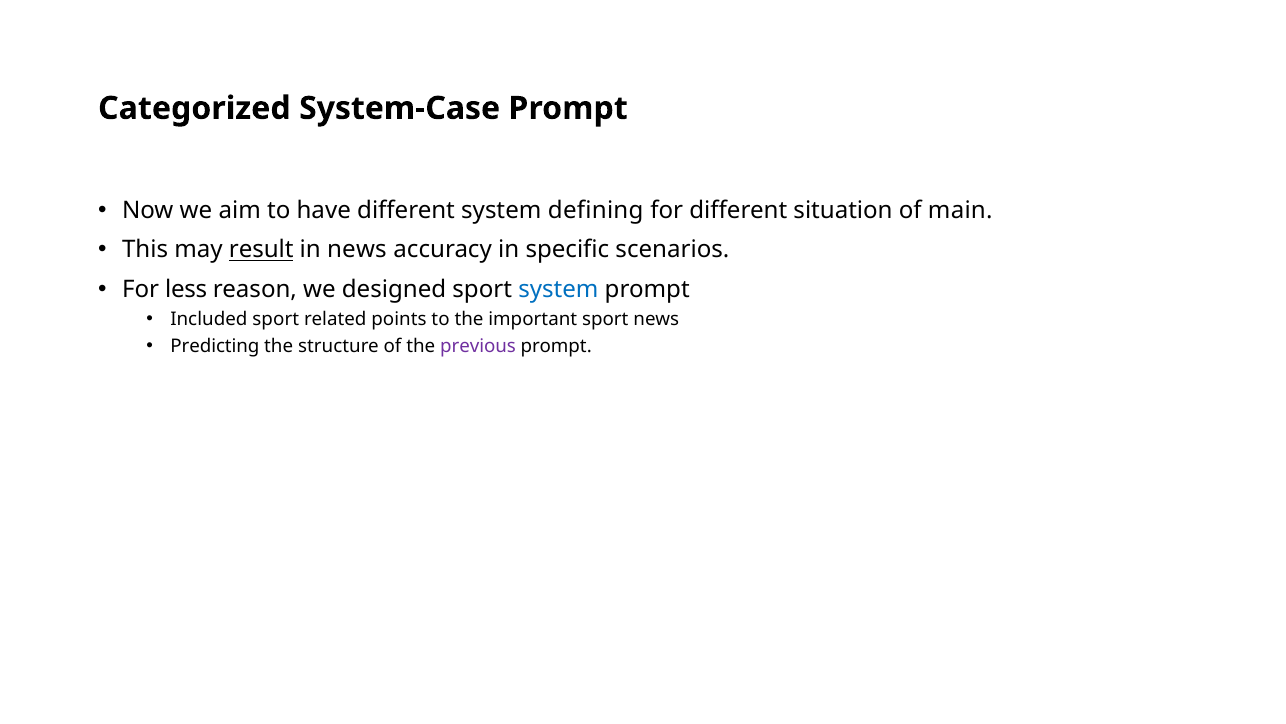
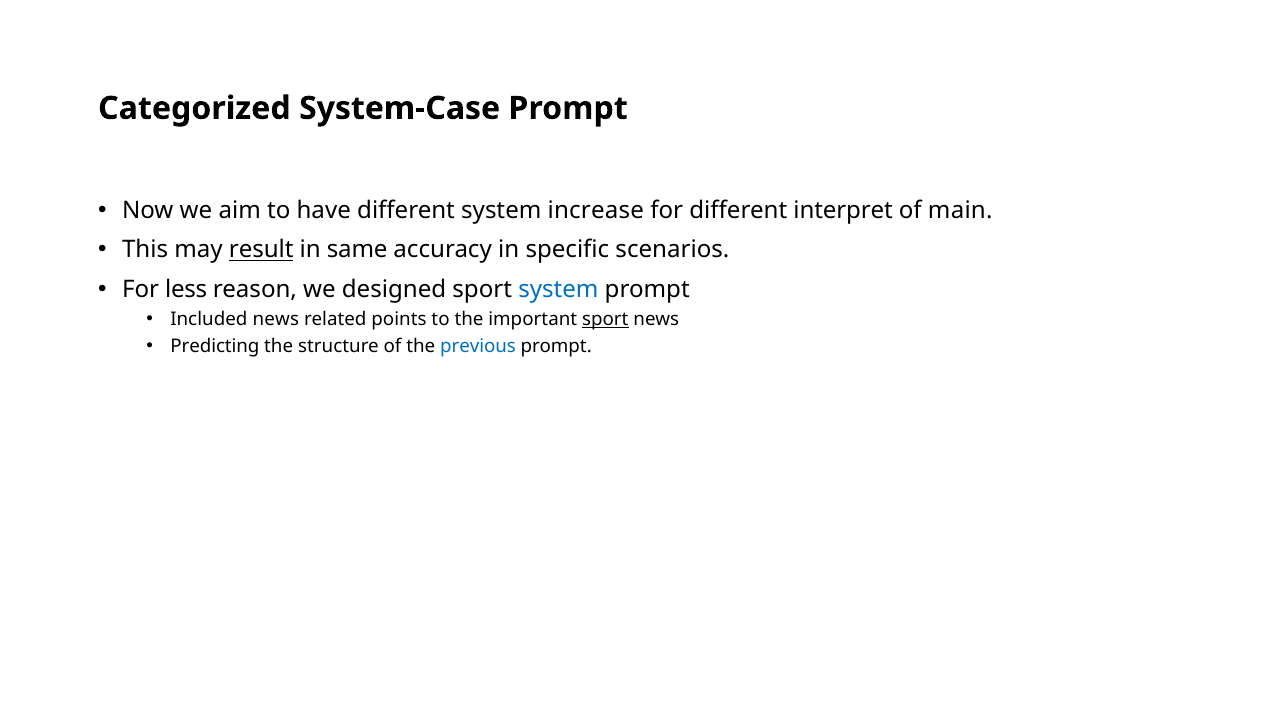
defining: defining -> increase (596, 210)
situation: situation -> interpret (843, 210)
in news: news -> same (357, 250)
Included sport: sport -> news (276, 319)
sport underline: none -> present (605, 319)
previous colour: purple -> blue (478, 346)
